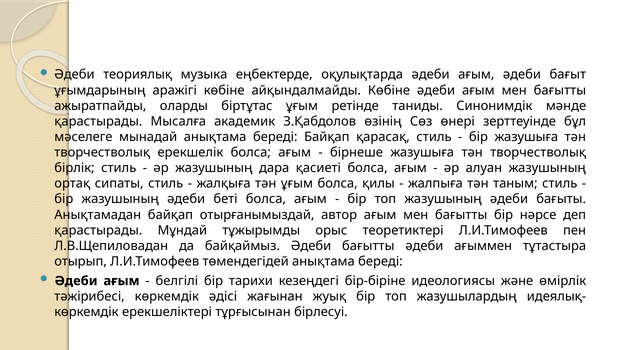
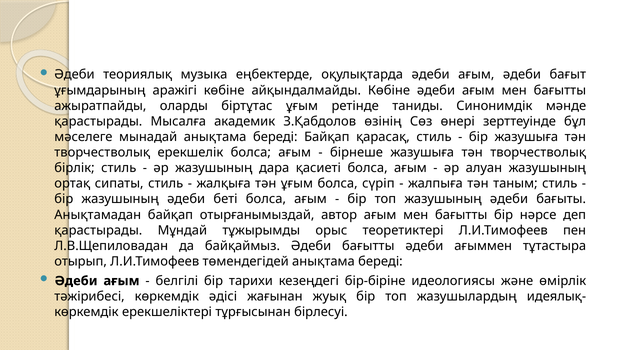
қилы: қилы -> сүріп (378, 184)
